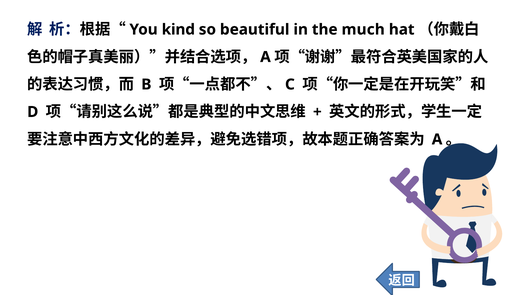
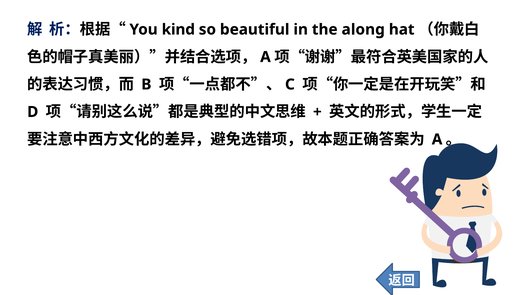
much: much -> along (363, 30)
